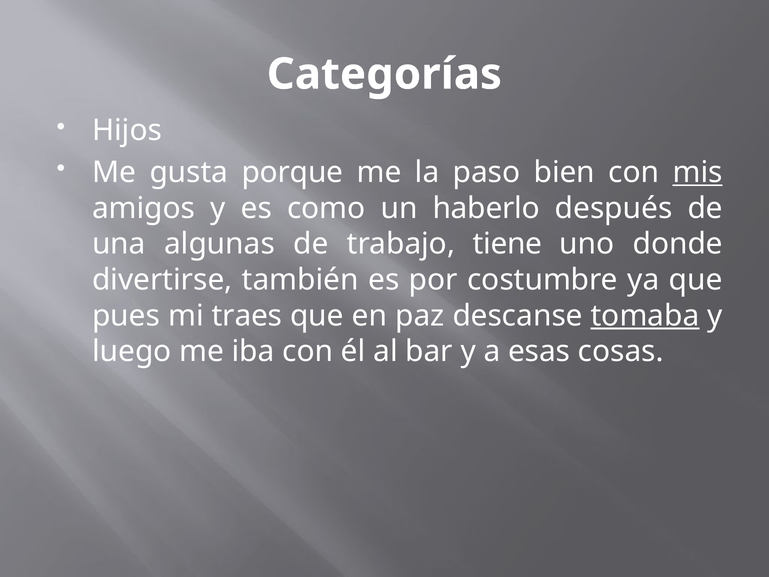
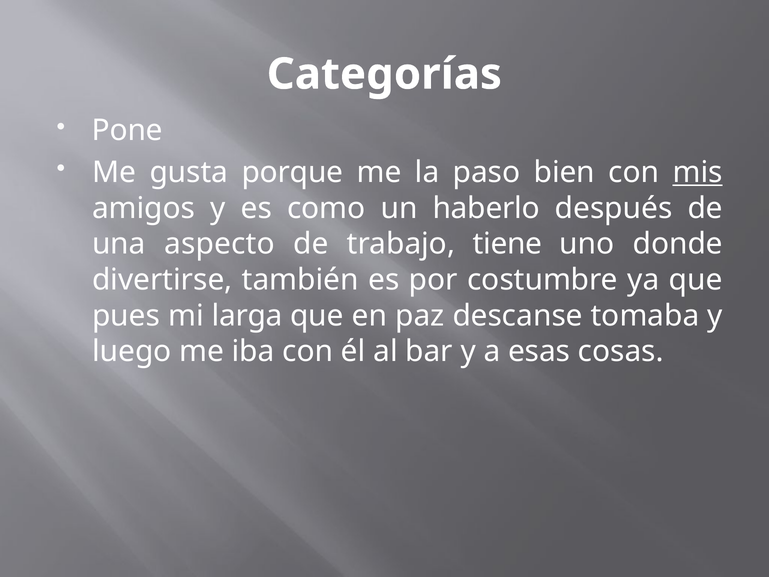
Hijos: Hijos -> Pone (127, 130)
algunas: algunas -> aspecto (219, 244)
traes: traes -> larga (247, 316)
tomaba underline: present -> none (645, 316)
